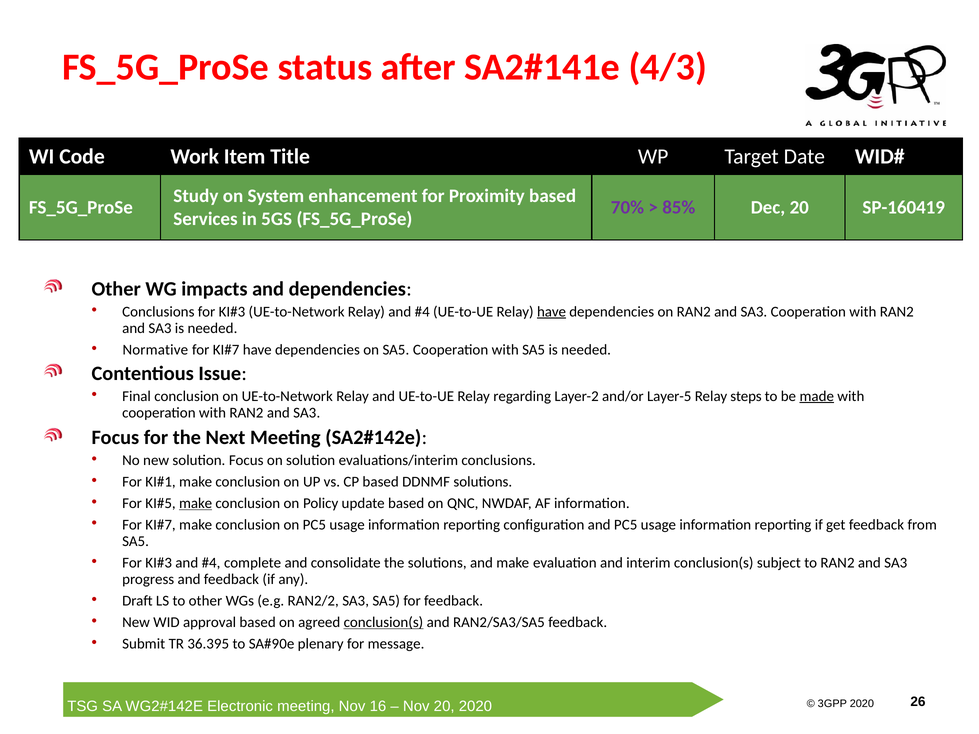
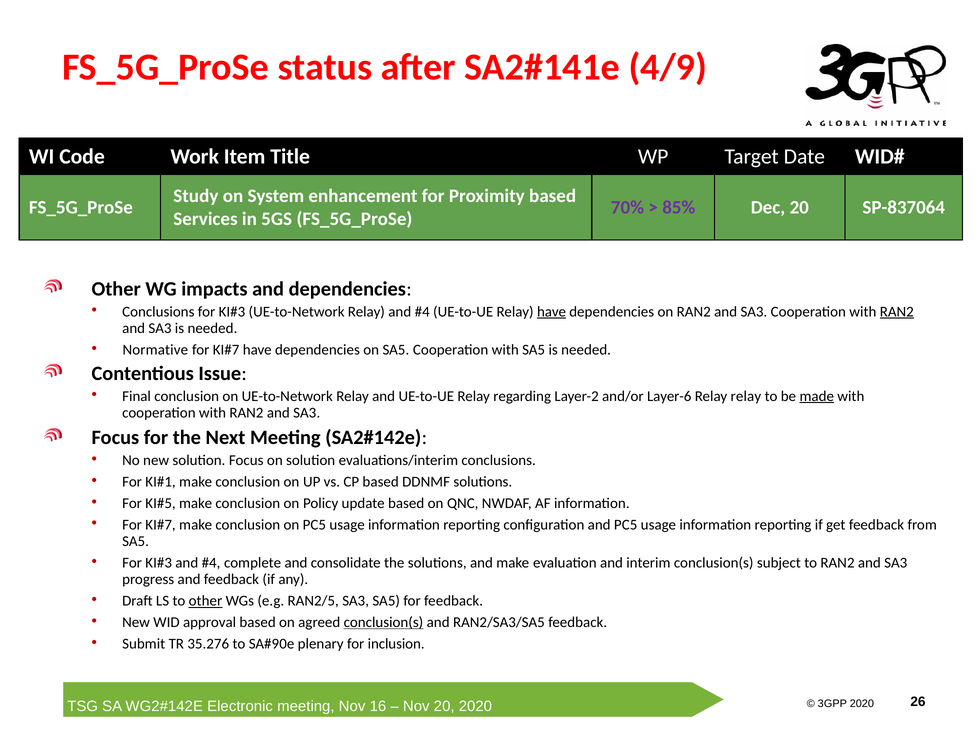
4/3: 4/3 -> 4/9 (668, 67)
SP-160419: SP-160419 -> SP-837064 (904, 208)
RAN2 underline: none -> present (897, 312)
Layer-5: Layer-5 -> Layer-6 (669, 396)
Relay steps: steps -> relay (746, 396)
make underline: present -> none (196, 503)
other underline: none -> present (205, 601)
RAN2/2: RAN2/2 -> RAN2/5 (313, 601)
36.395: 36.395 -> 35.276 (208, 644)
message: message -> inclusion (396, 644)
